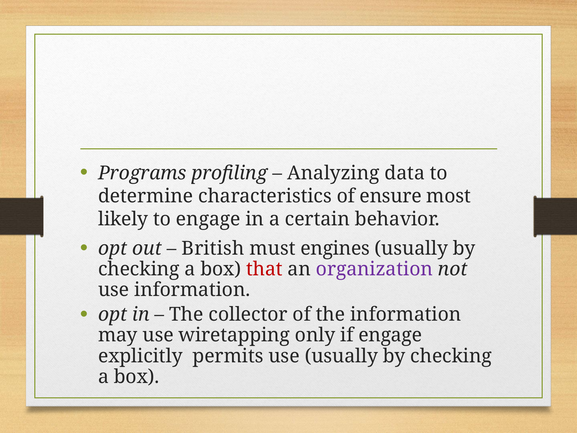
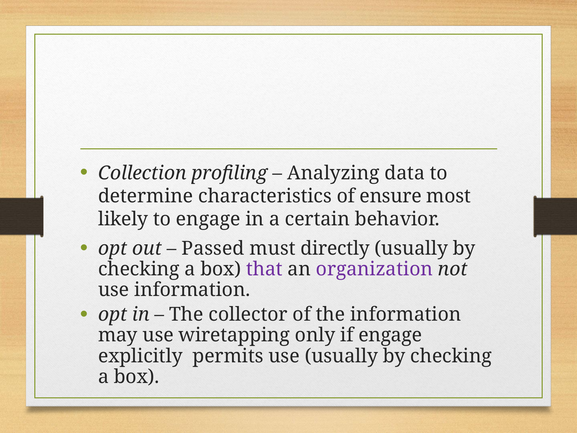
Programs: Programs -> Collection (142, 173)
British: British -> Passed (213, 248)
engines: engines -> directly (335, 248)
that colour: red -> purple (264, 269)
